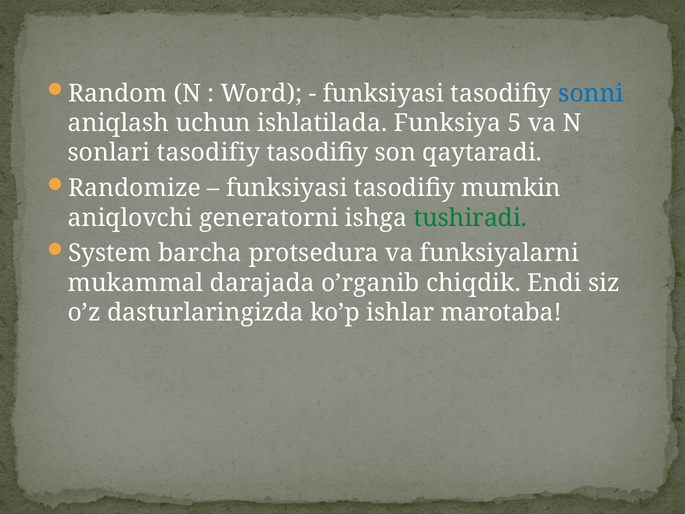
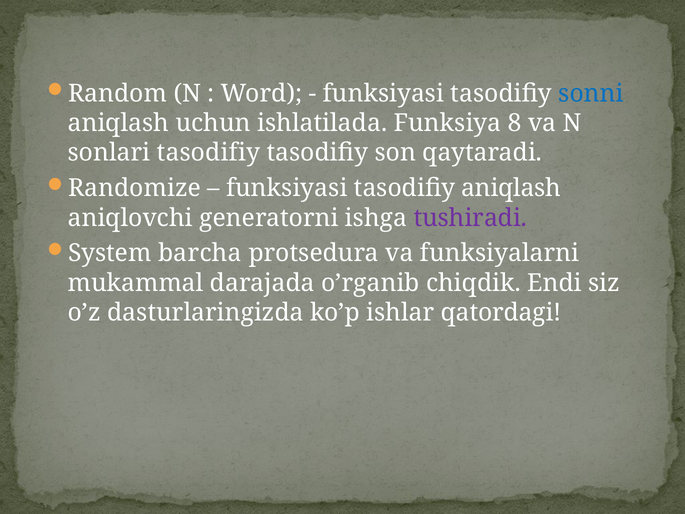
5: 5 -> 8 (515, 123)
tasodifiy mumkin: mumkin -> aniqlash (511, 188)
tushiradi colour: green -> purple (470, 218)
marotaba: marotaba -> qatordagi (501, 312)
